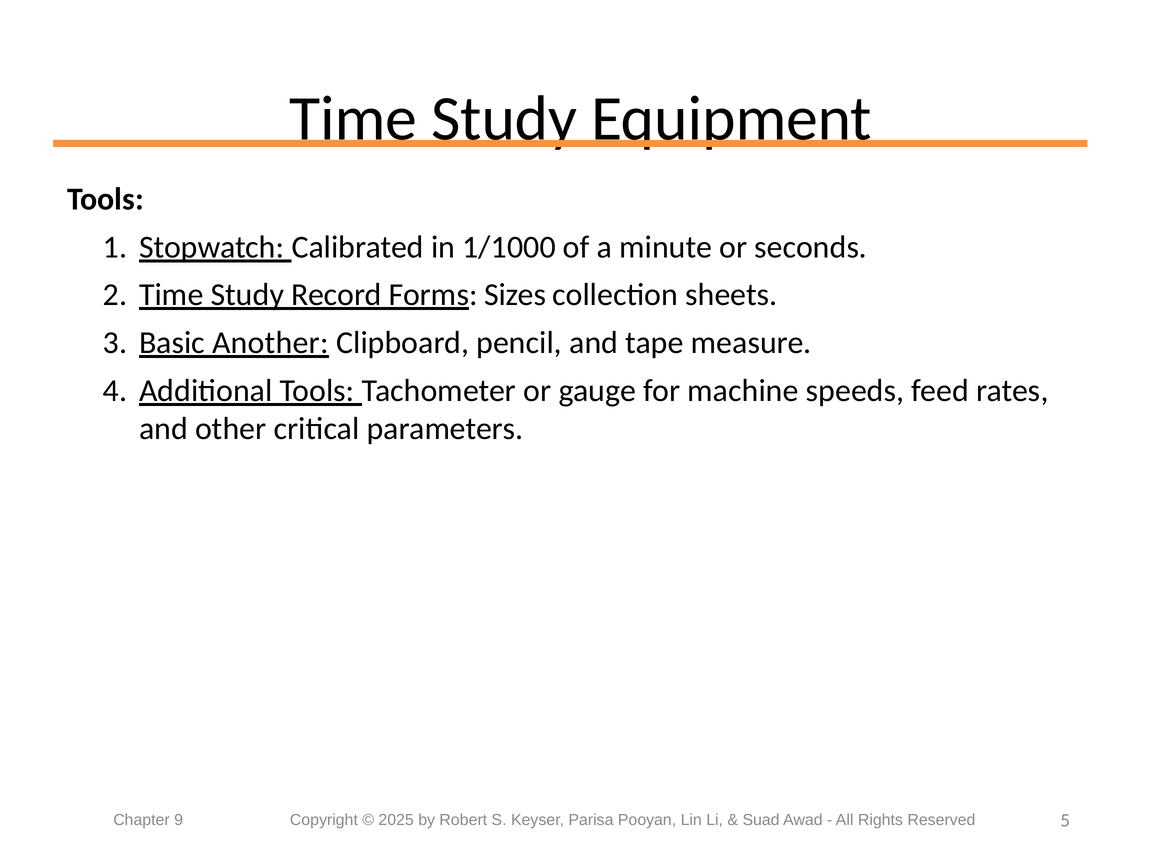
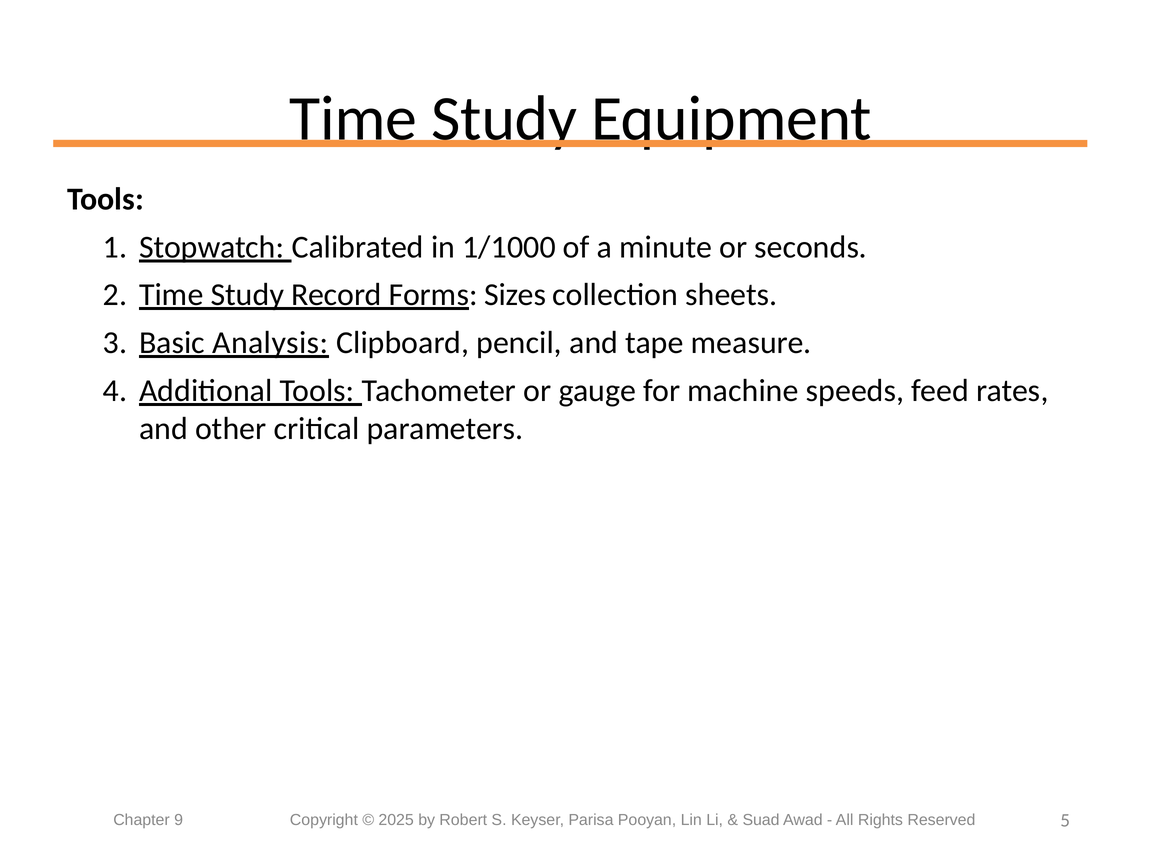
Another: Another -> Analysis (270, 343)
